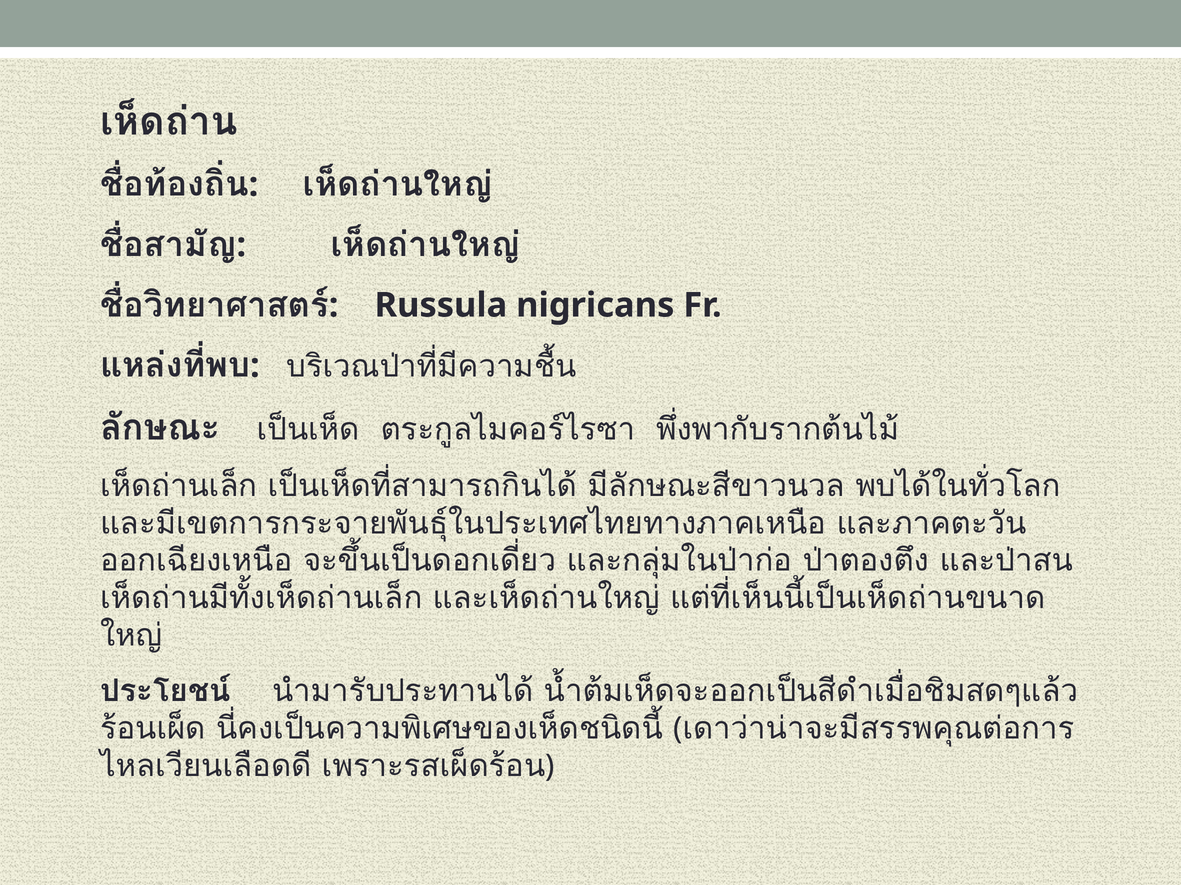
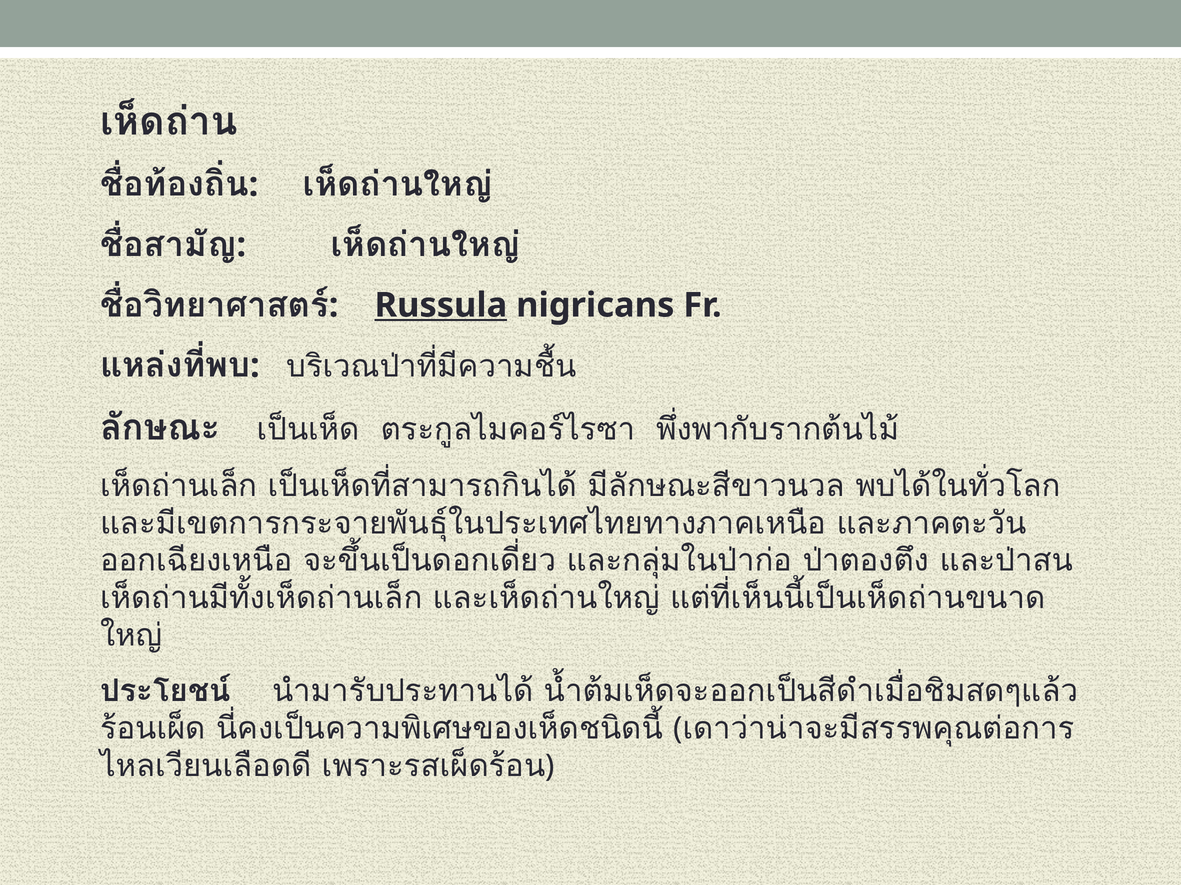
Russula underline: none -> present (441, 306)
